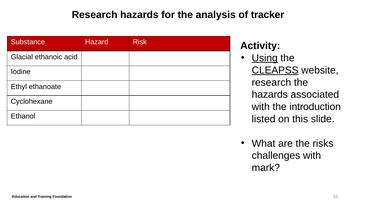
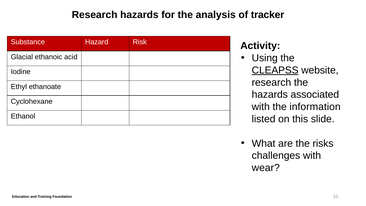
Using underline: present -> none (265, 58)
introduction: introduction -> information (315, 107)
mark: mark -> wear (266, 168)
